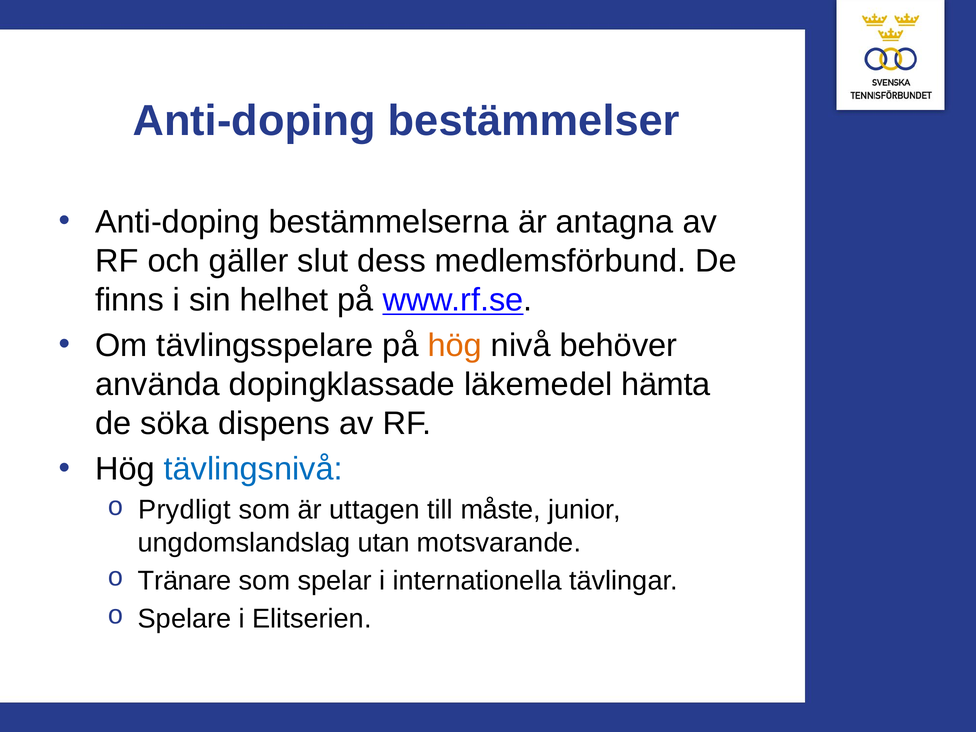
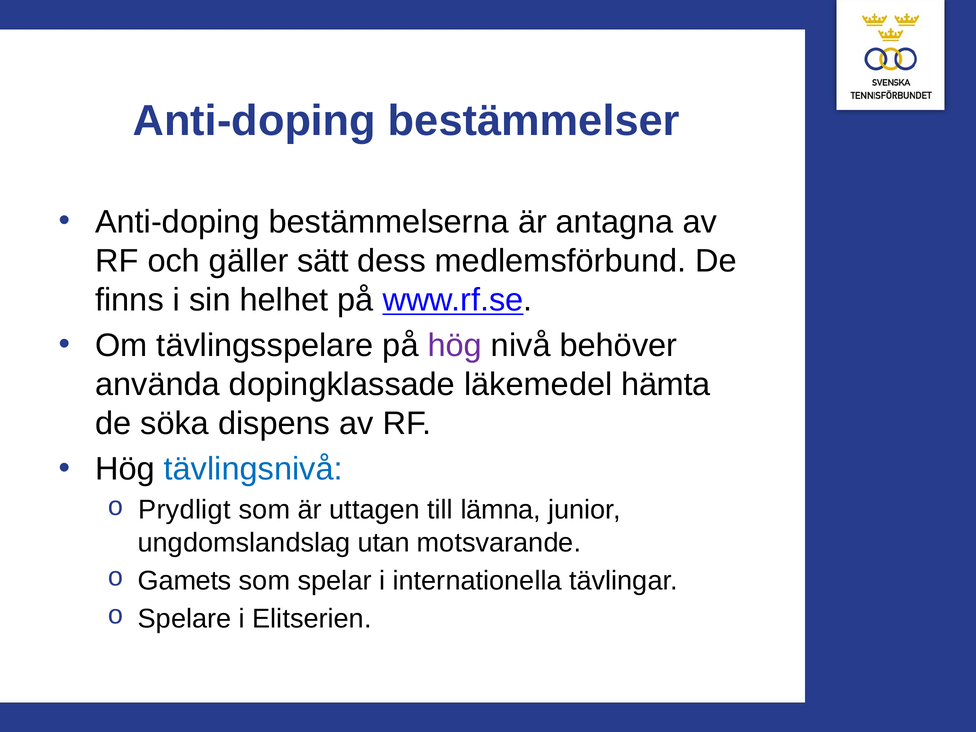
slut: slut -> sätt (323, 261)
hög colour: orange -> purple (455, 345)
måste: måste -> lämna (501, 510)
Tränare: Tränare -> Gamets (185, 581)
